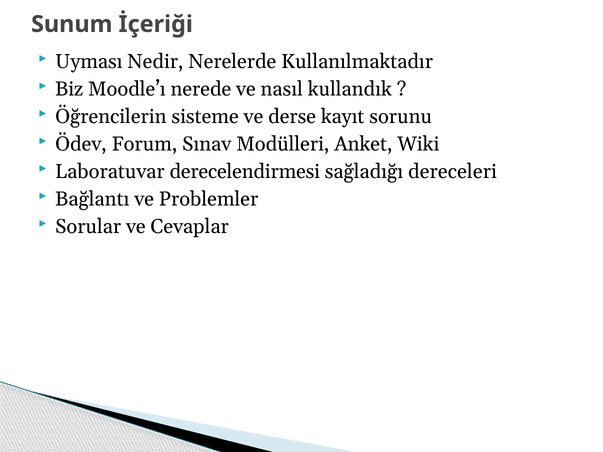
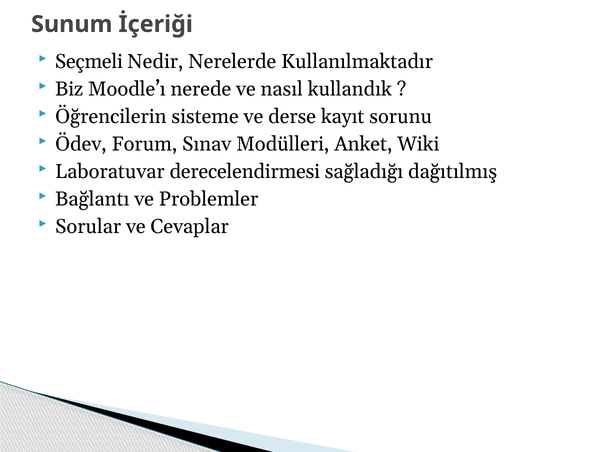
Uyması: Uyması -> Seçmeli (89, 62)
dereceleri: dereceleri -> dağıtılmış (453, 172)
